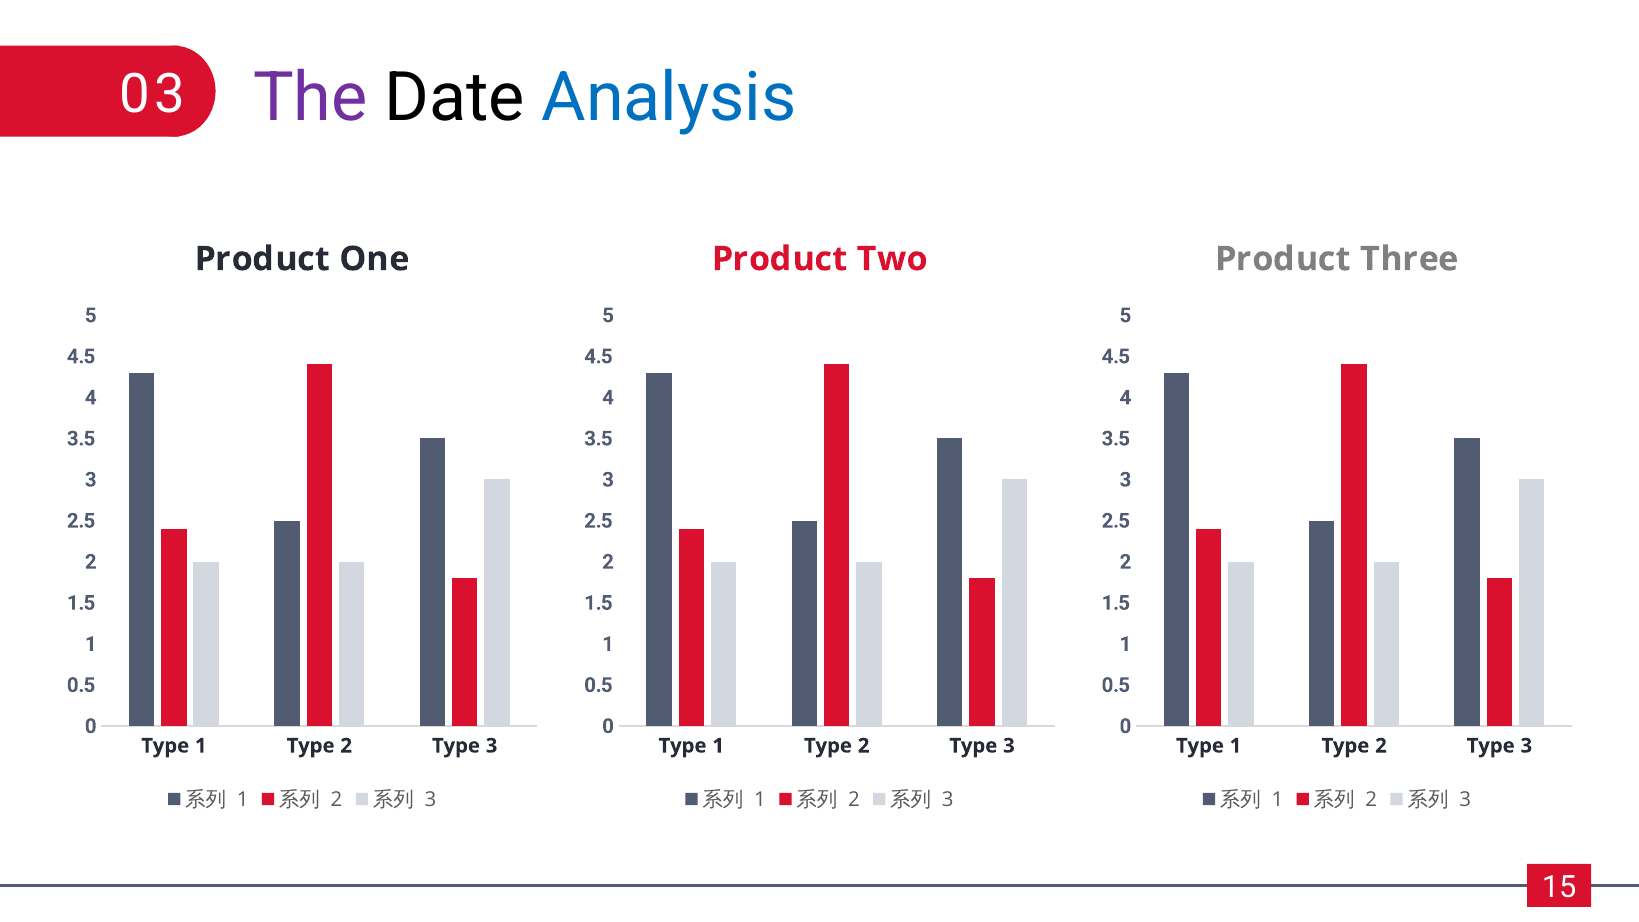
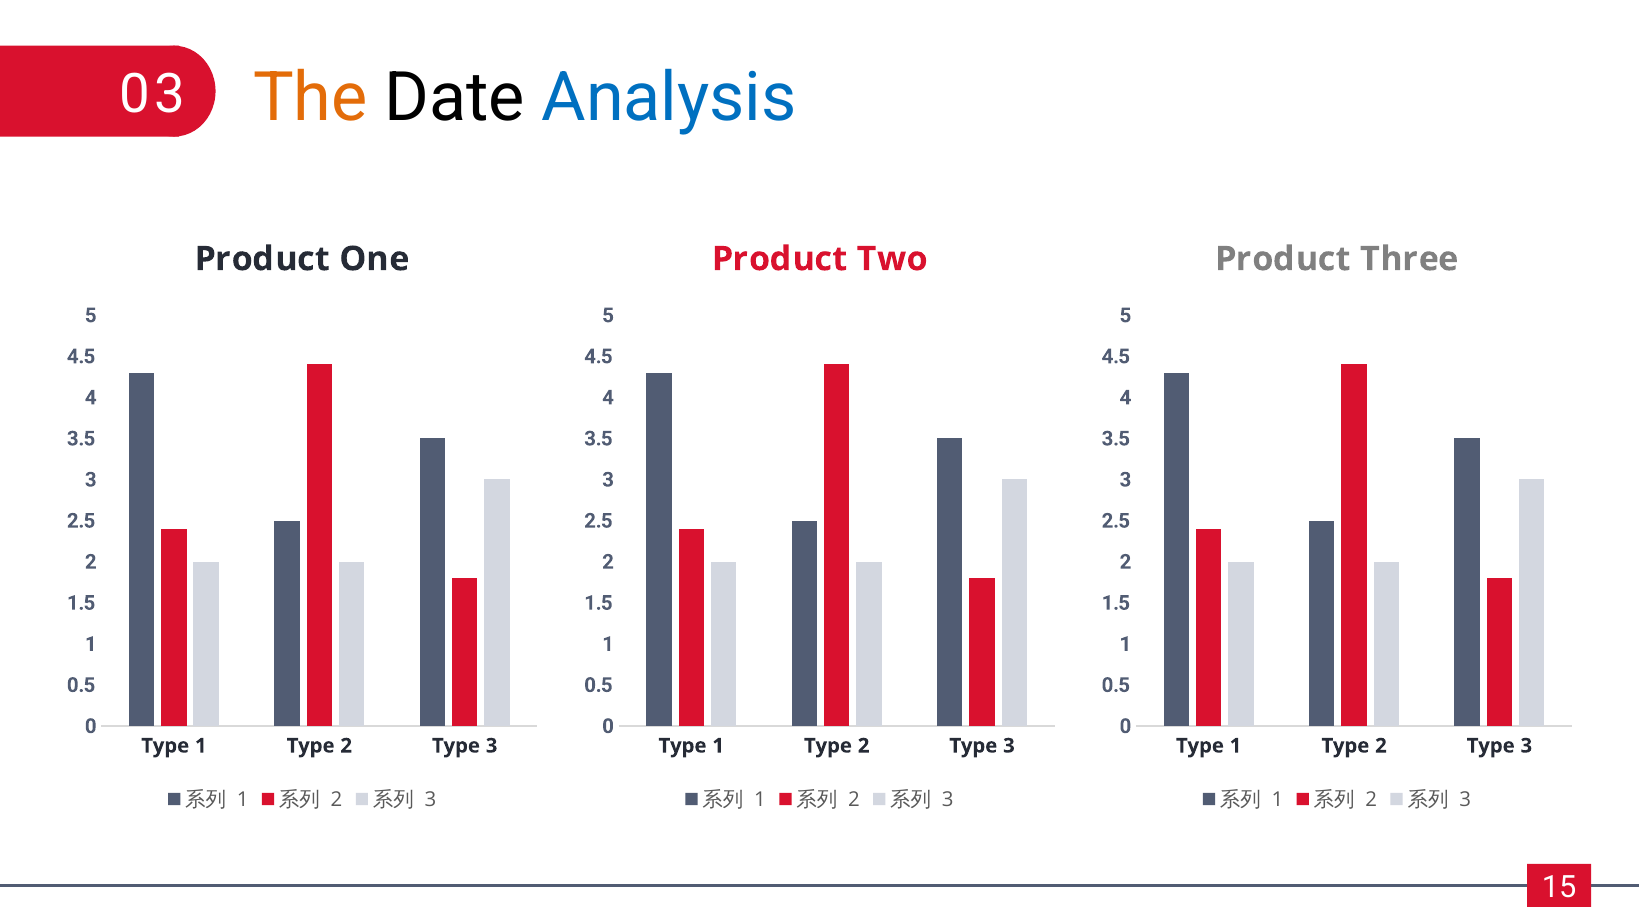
The colour: purple -> orange (311, 98)
